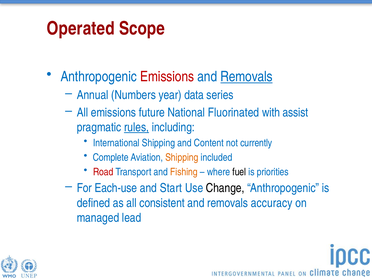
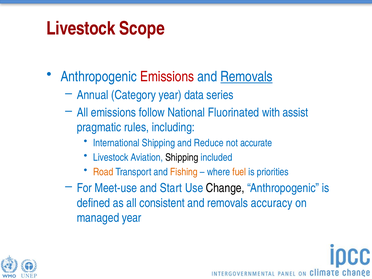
Operated: Operated -> Livestock (81, 28)
Numbers: Numbers -> Category (134, 95)
future: future -> follow (152, 112)
rules underline: present -> none (137, 127)
Content: Content -> Reduce (209, 143)
currently: currently -> accurate (256, 143)
Complete: Complete -> Livestock (111, 157)
Shipping colour: orange -> black (182, 157)
Road colour: red -> orange (103, 172)
fuel colour: black -> orange (239, 172)
Each-use: Each-use -> Meet-use (116, 188)
managed lead: lead -> year (132, 218)
